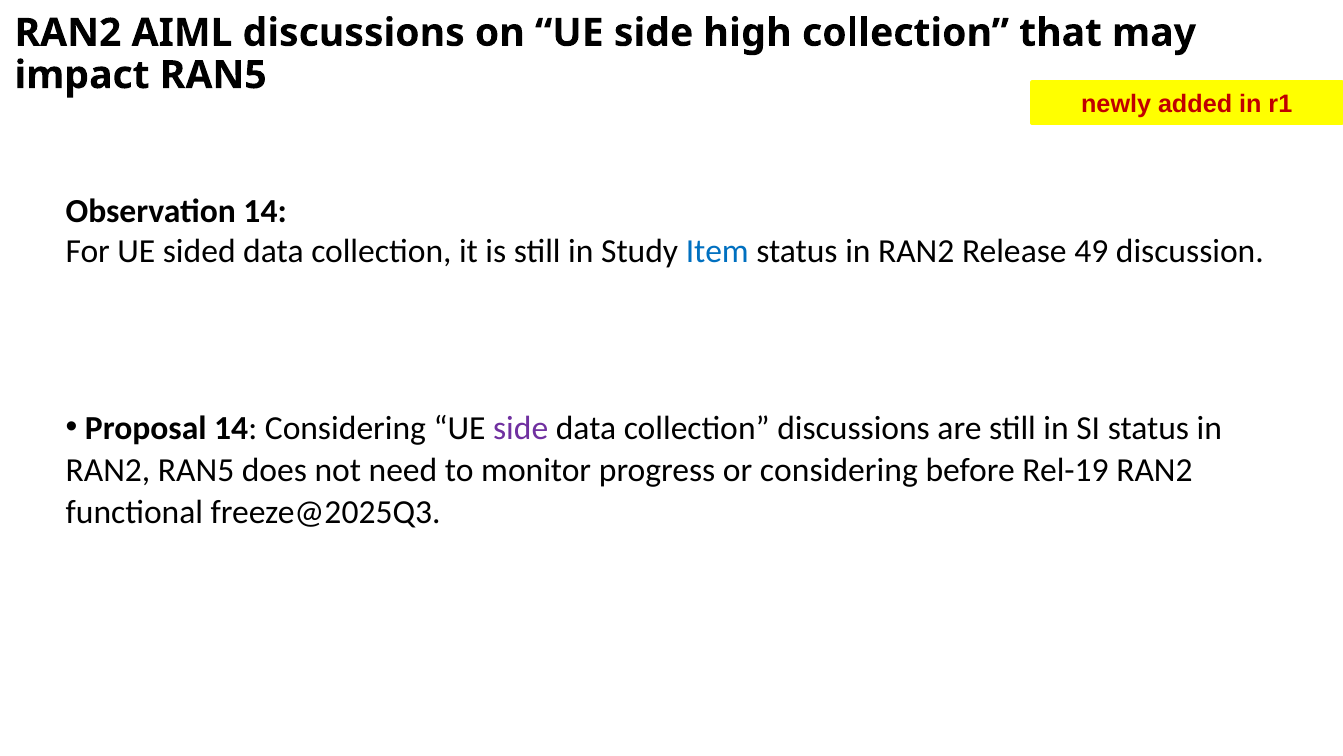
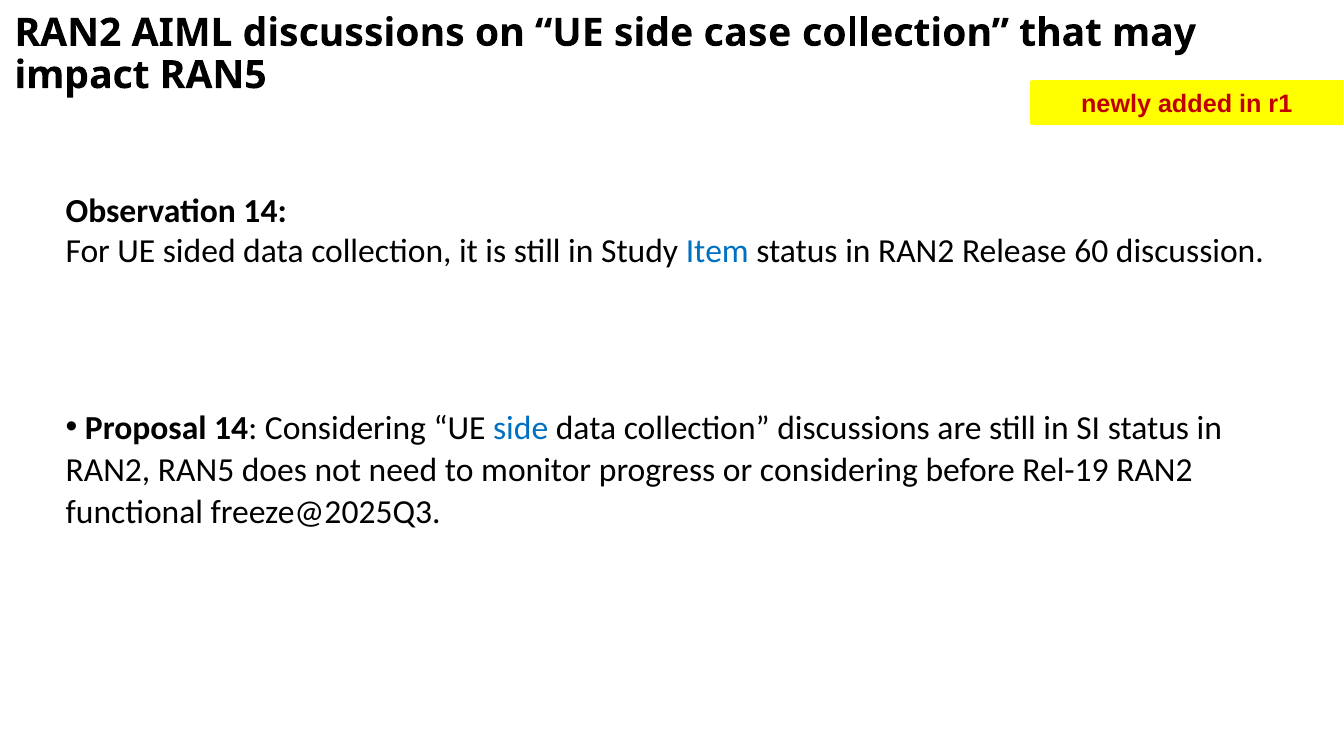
high: high -> case (747, 33)
49: 49 -> 60 (1091, 251)
side colour: purple -> blue (521, 428)
